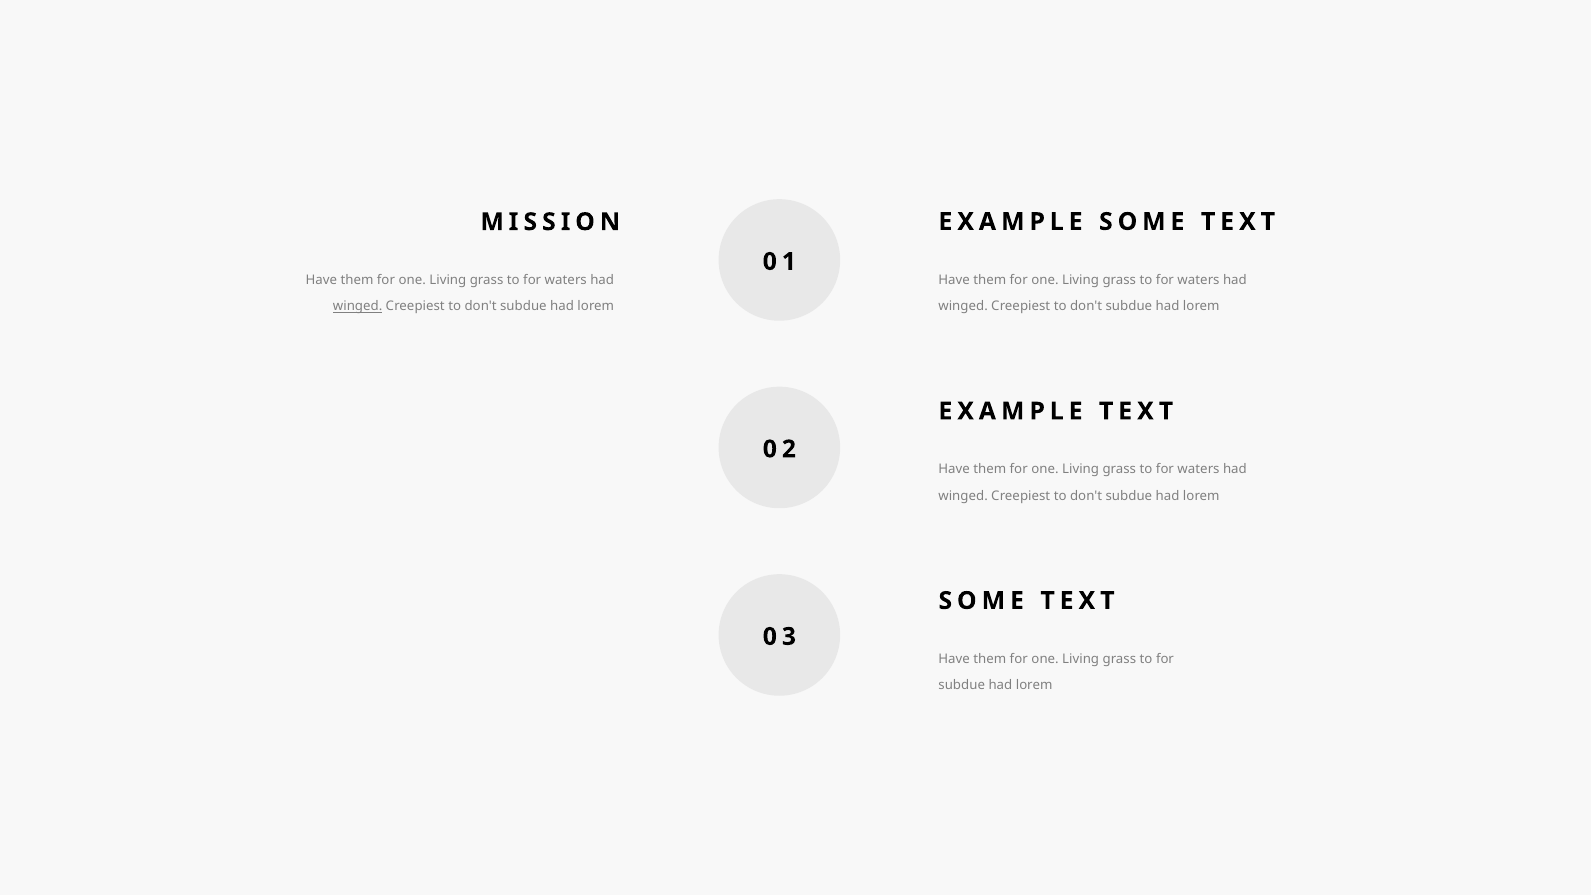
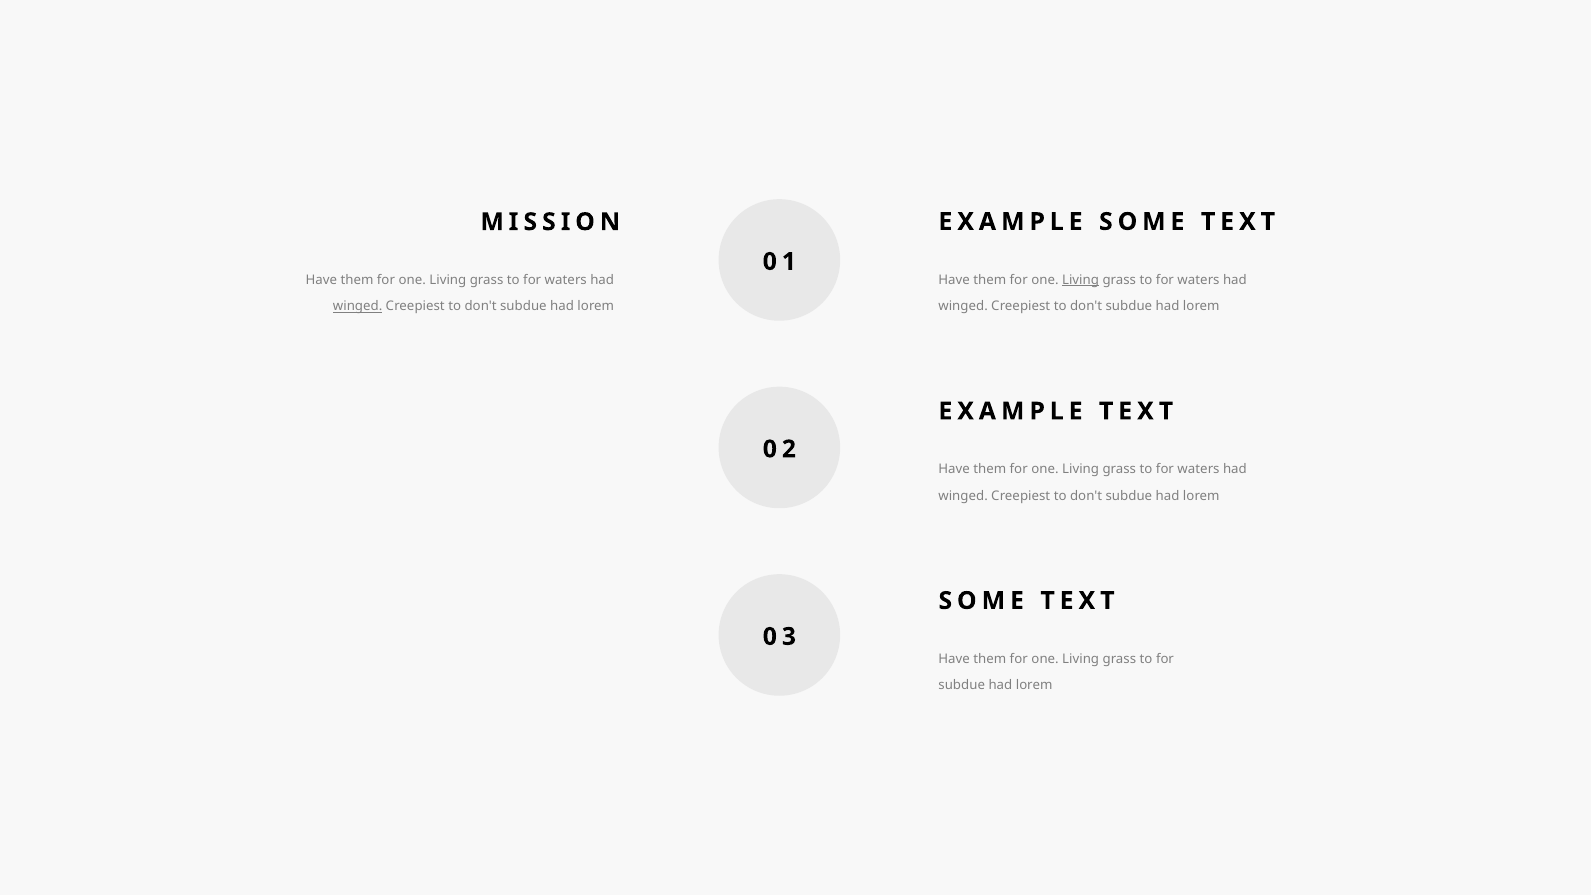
Living underline: none -> present (1081, 280)
